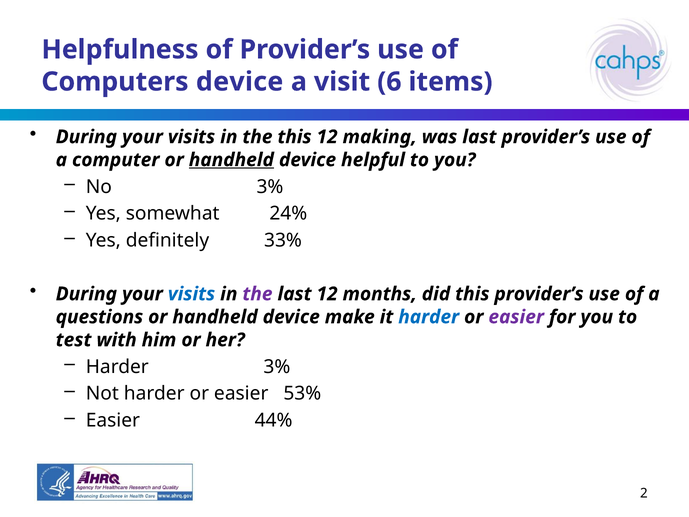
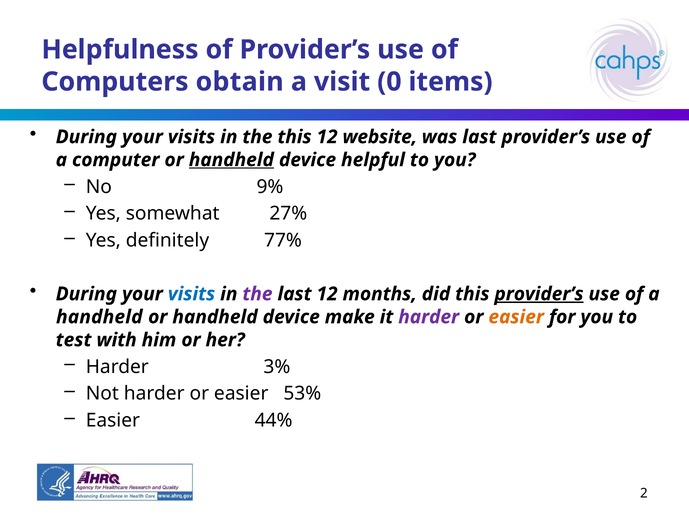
Computers device: device -> obtain (240, 82)
6: 6 -> 0 (389, 82)
making: making -> website (380, 137)
No 3%: 3% -> 9% (270, 187)
24%: 24% -> 27% (288, 213)
33%: 33% -> 77% (283, 240)
provider’s underline: none -> present (539, 294)
questions: questions -> handheld (99, 317)
harder colour: blue -> purple (429, 317)
easier colour: purple -> orange (516, 317)
